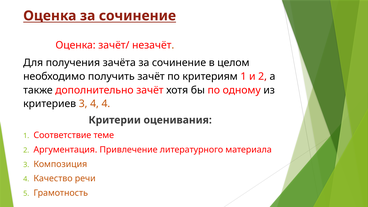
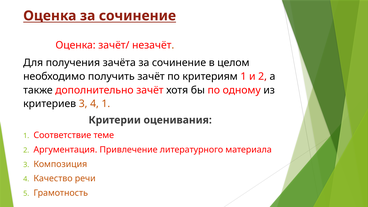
4 4: 4 -> 1 (106, 104)
